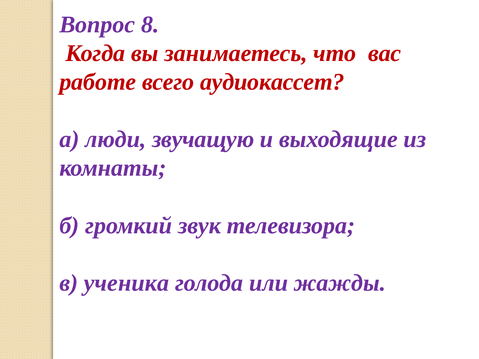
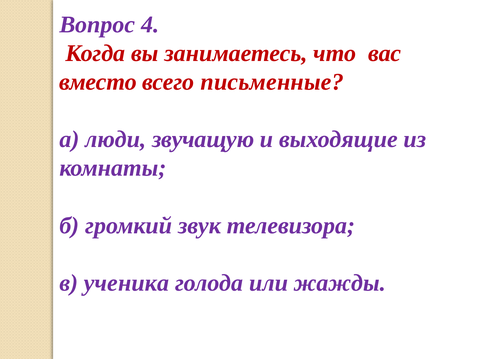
8: 8 -> 4 (150, 24)
работе: работе -> вместо (98, 82)
аудиокассет: аудиокассет -> письменные (272, 82)
